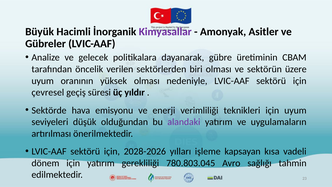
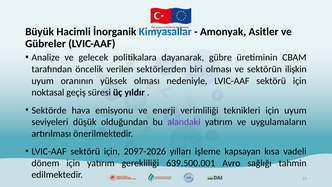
Kimyasallar colour: purple -> blue (165, 32)
üzere: üzere -> ilişkin (296, 69)
çevresel: çevresel -> noktasal (48, 92)
2028-2026: 2028-2026 -> 2097-2026 (145, 151)
780.803.045: 780.803.045 -> 639.500.001 (191, 163)
